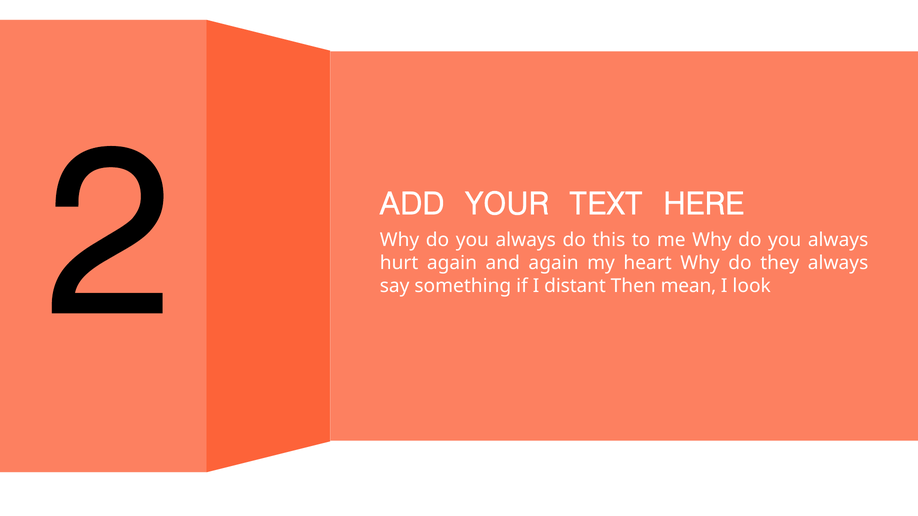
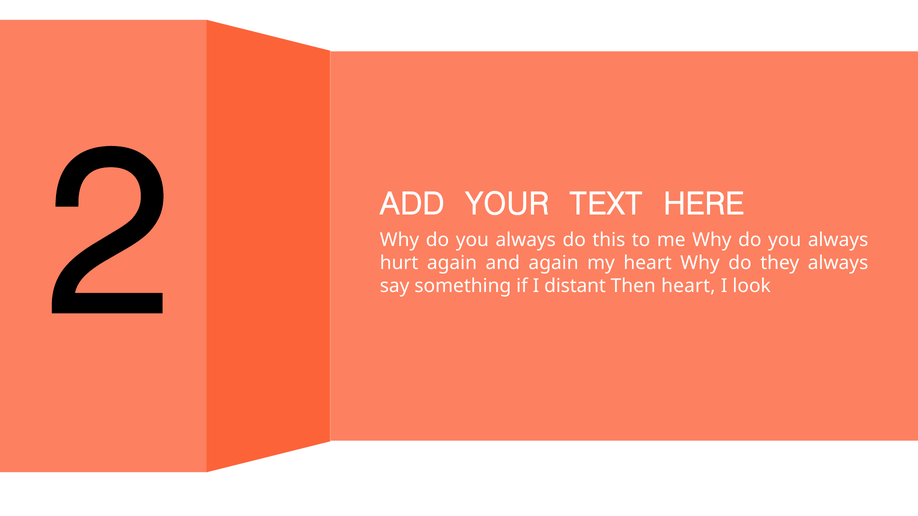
Then mean: mean -> heart (688, 286)
